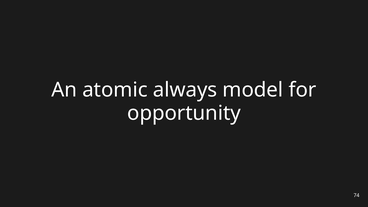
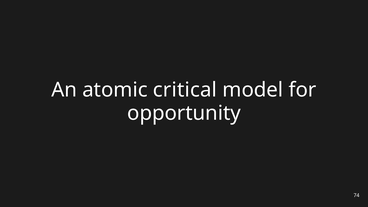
always: always -> critical (185, 90)
